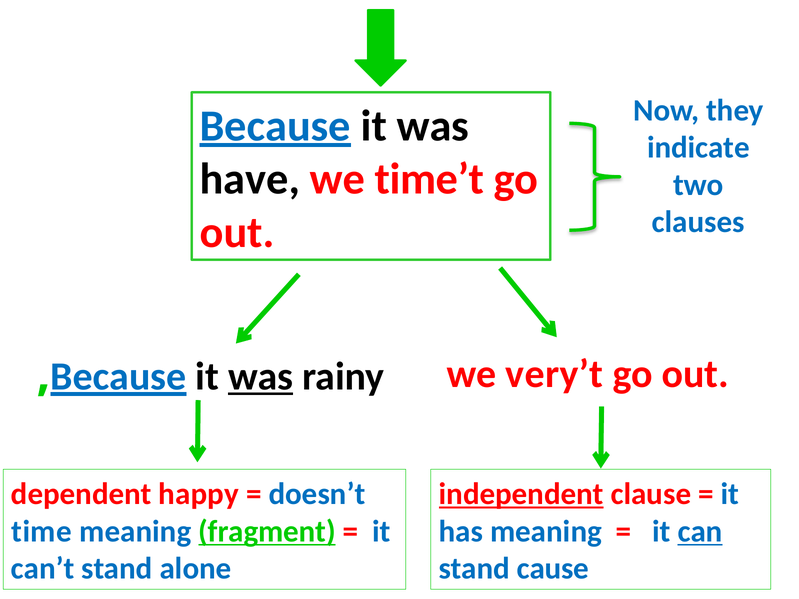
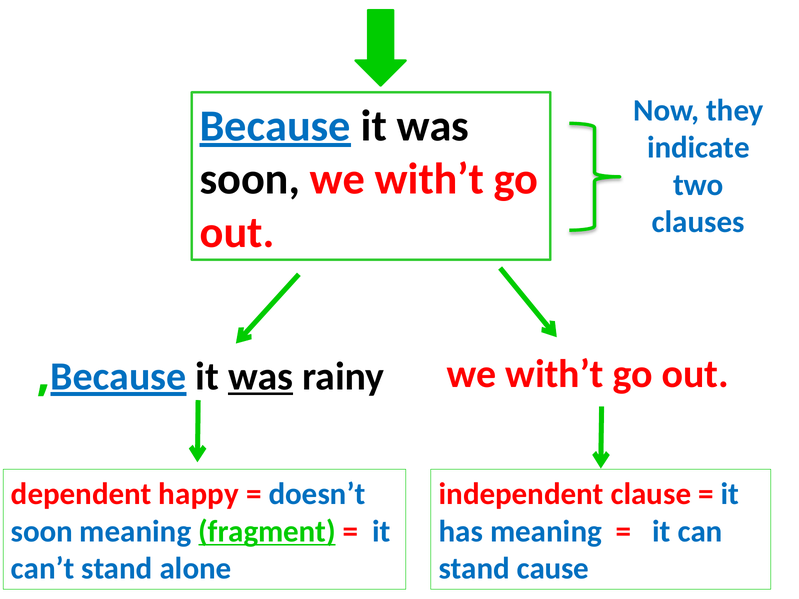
have: have -> soon (250, 179)
time’t: time’t -> with’t (429, 179)
very’t: very’t -> with’t (555, 374)
independent underline: present -> none (521, 494)
time: time -> soon (42, 532)
can underline: present -> none (700, 532)
